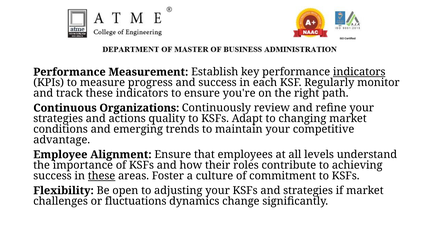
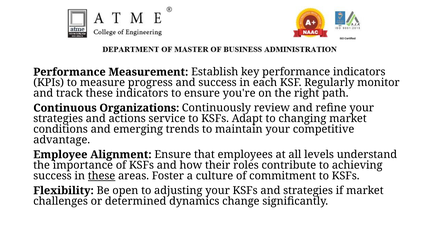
indicators underline: present -> none (359, 72)
quality: quality -> service (167, 119)
fluctuations: fluctuations -> determined (136, 201)
